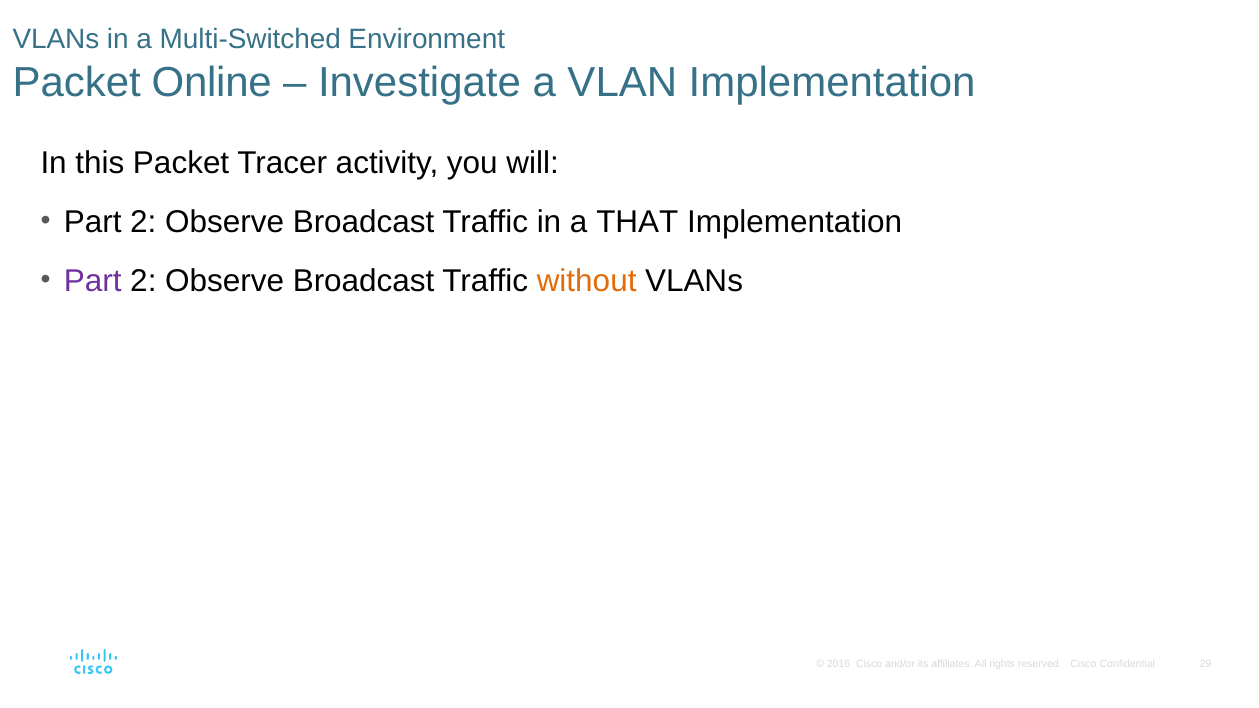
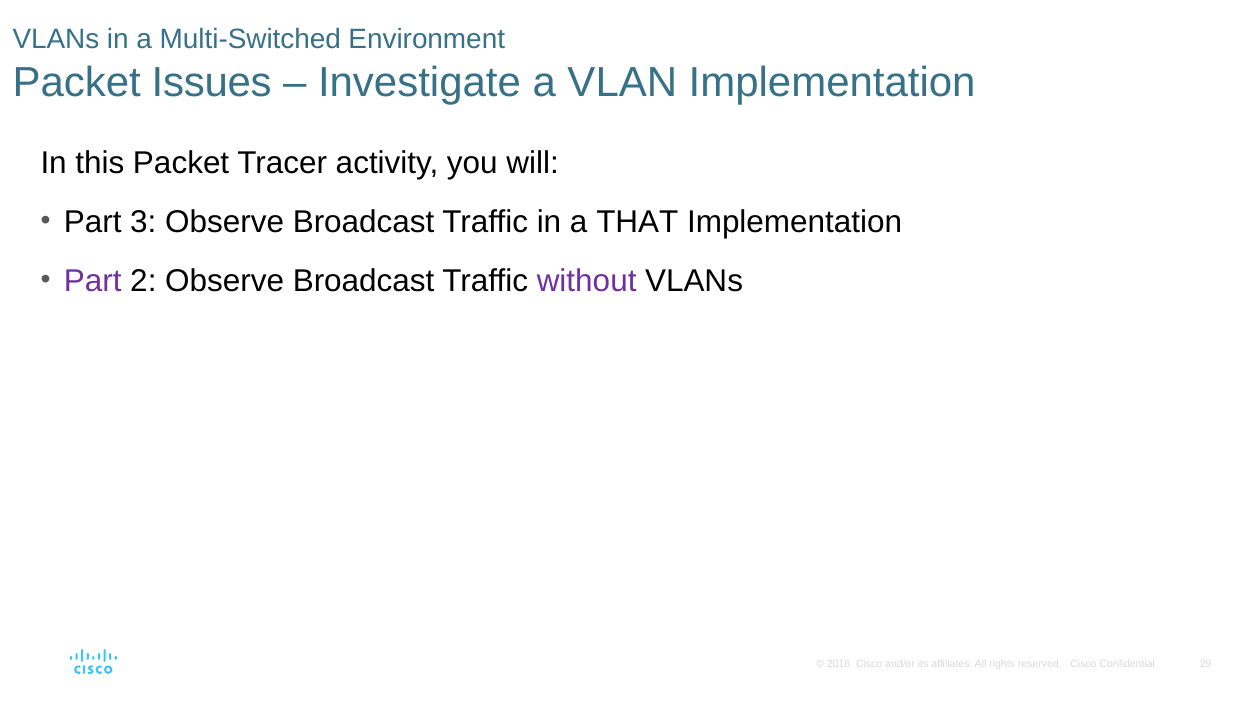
Online: Online -> Issues (212, 83)
2: 2 -> 3 (143, 222)
without colour: orange -> purple (587, 281)
